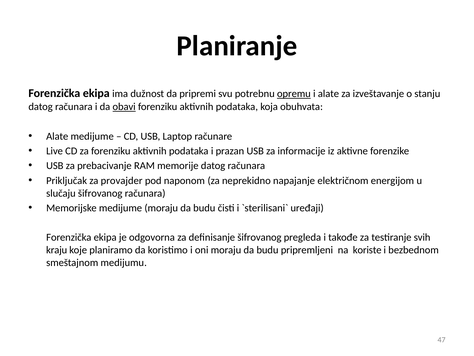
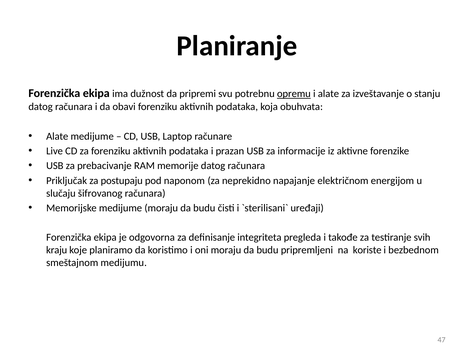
obavi underline: present -> none (124, 107)
provajder: provajder -> postupaju (122, 180)
definisanje šifrovanog: šifrovanog -> integriteta (259, 237)
